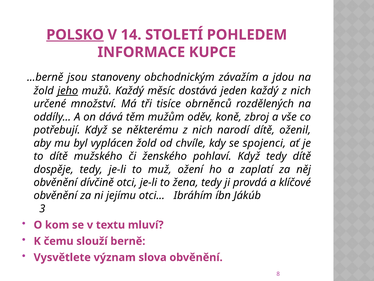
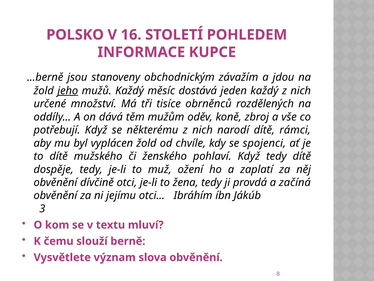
POLSKO underline: present -> none (75, 35)
14: 14 -> 16 (131, 35)
oženil: oženil -> rámci (295, 130)
klíčové: klíčové -> začíná (295, 182)
